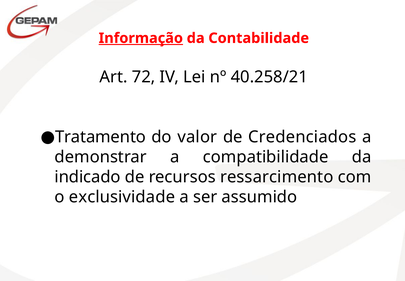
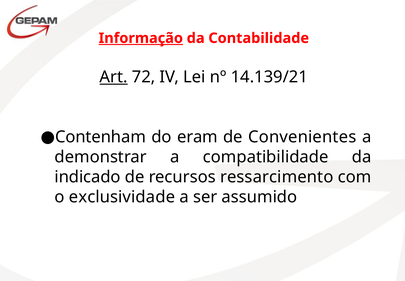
Art underline: none -> present (114, 77)
40.258/21: 40.258/21 -> 14.139/21 (269, 77)
Tratamento: Tratamento -> Contenham (101, 137)
valor: valor -> eram (197, 137)
Credenciados: Credenciados -> Convenientes (302, 137)
